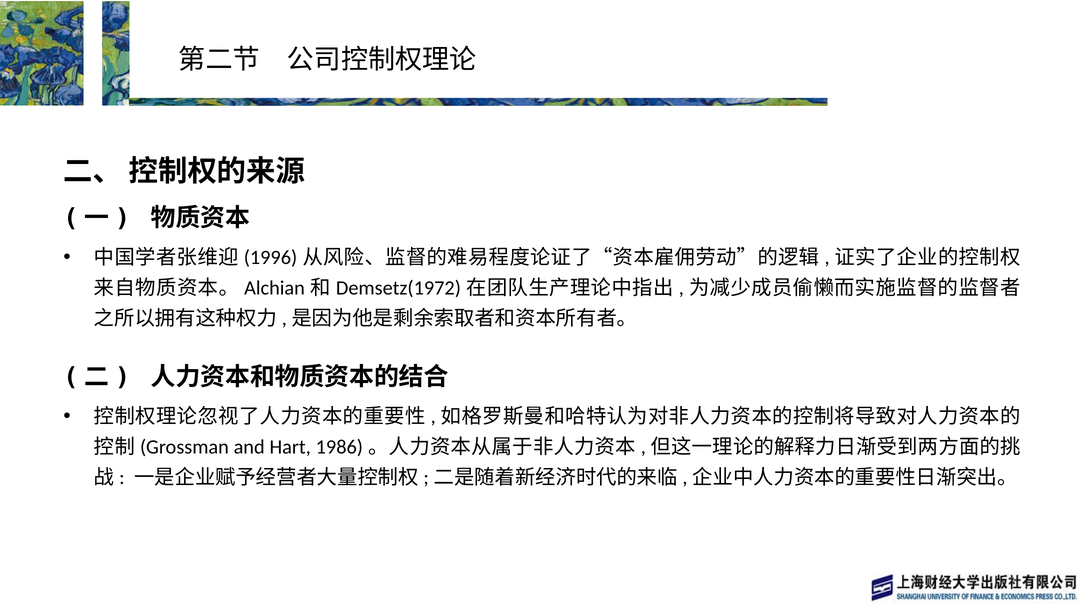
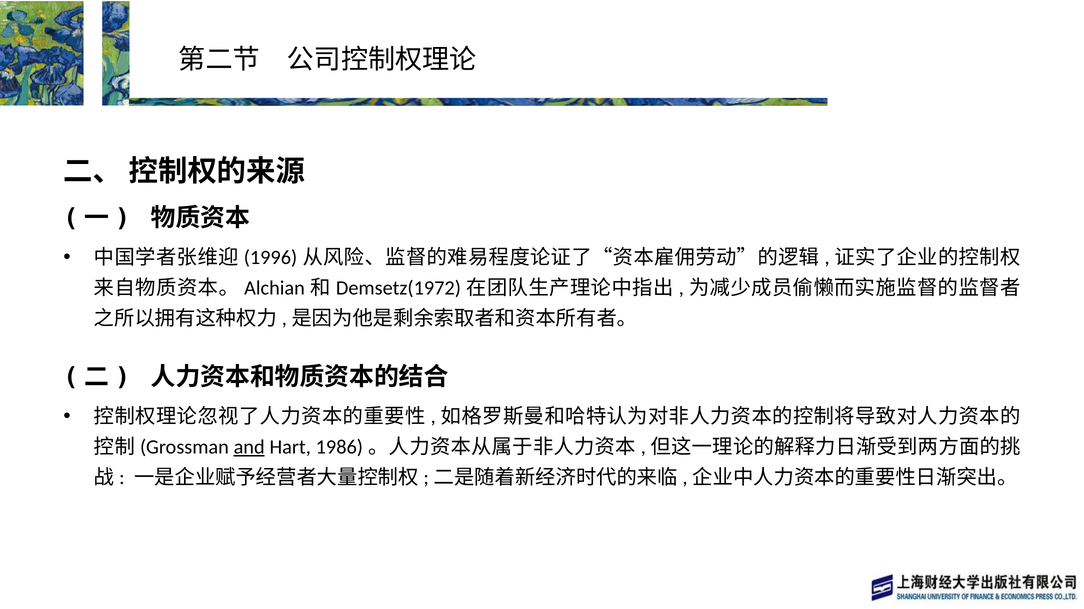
and underline: none -> present (249, 448)
